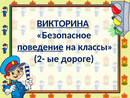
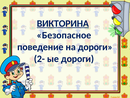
поведение underline: present -> none (40, 47)
на классы: классы -> дороги (95, 47)
ые дороге: дороге -> дороги (78, 58)
